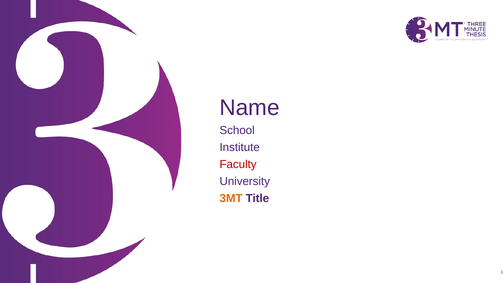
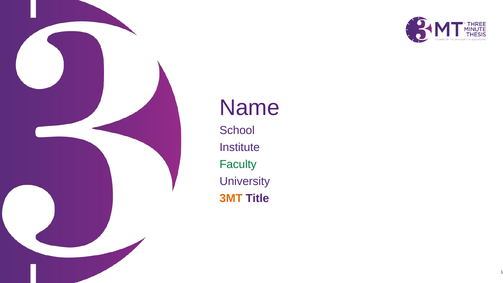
Faculty colour: red -> green (238, 164)
